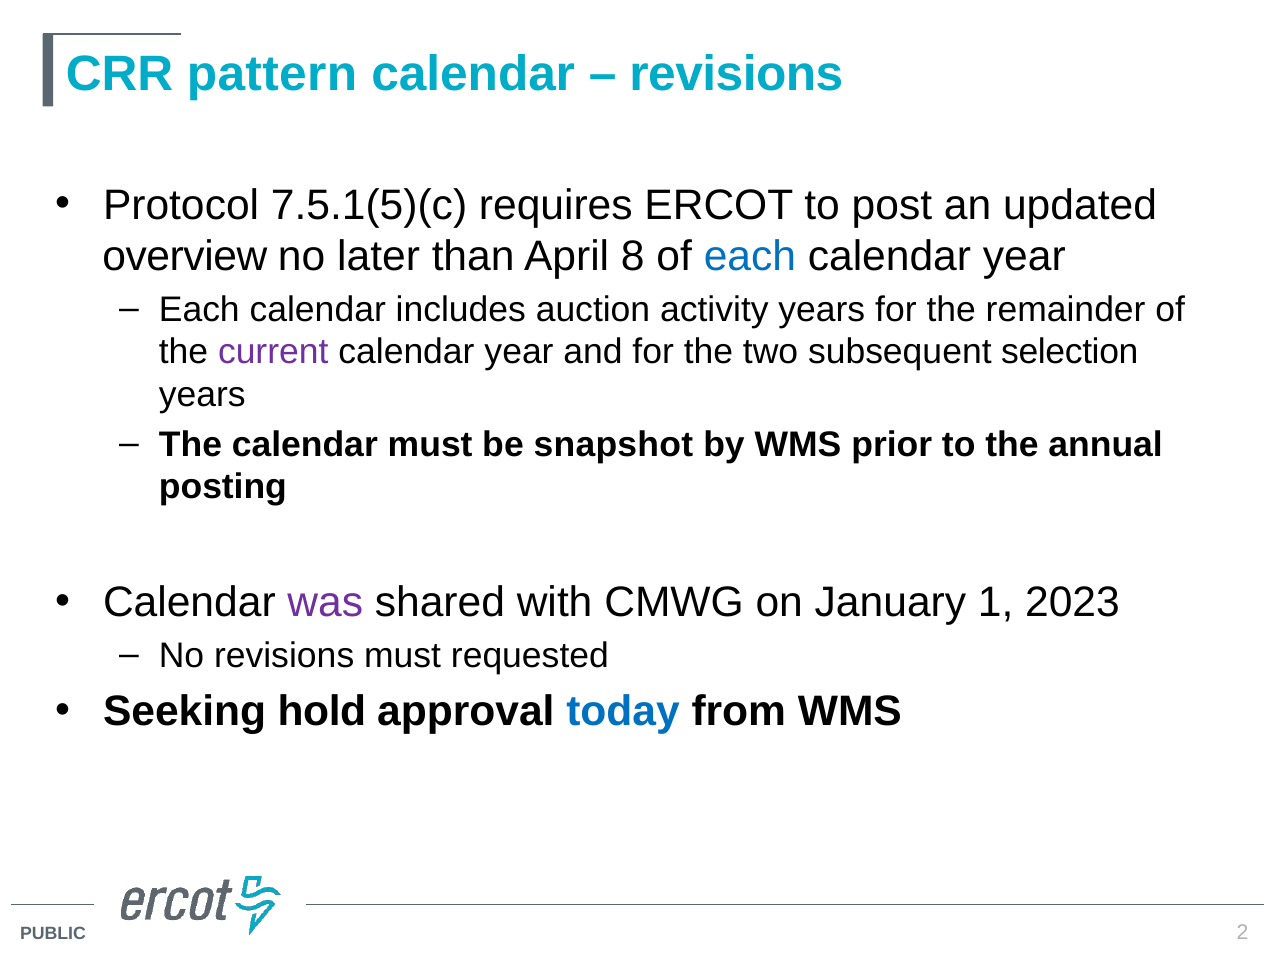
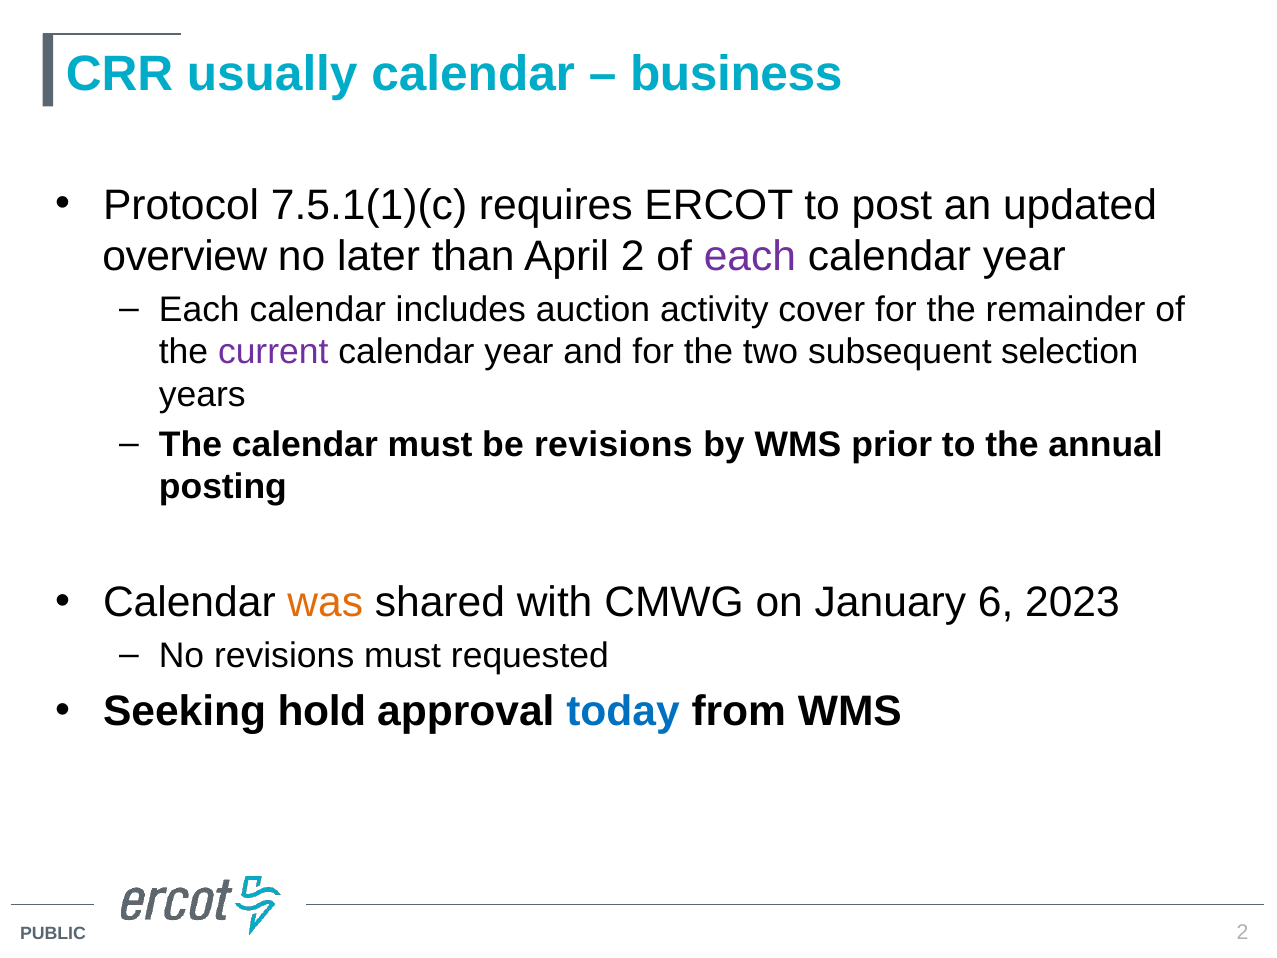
pattern: pattern -> usually (272, 74)
revisions: revisions -> business (736, 74)
7.5.1(5)(c: 7.5.1(5)(c -> 7.5.1(1)(c (369, 205)
April 8: 8 -> 2 (633, 256)
each colour: blue -> purple (750, 256)
activity years: years -> cover (822, 310)
be snapshot: snapshot -> revisions (613, 444)
was colour: purple -> orange (325, 602)
1: 1 -> 6 (996, 602)
